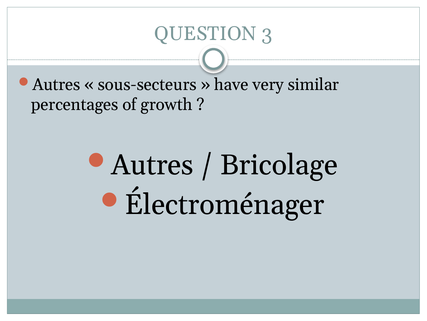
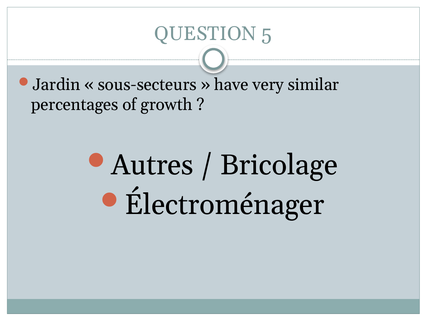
3: 3 -> 5 (267, 34)
Autres: Autres -> Jardin (56, 85)
